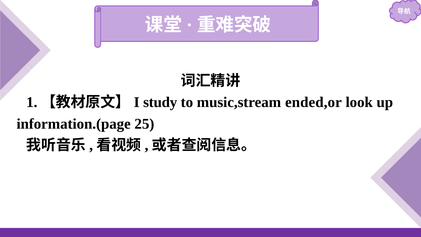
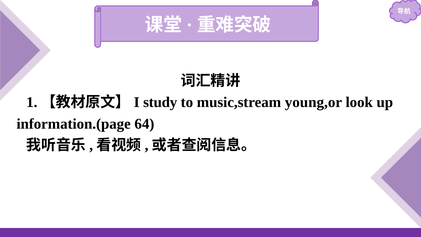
ended,or: ended,or -> young,or (313, 102)
25: 25 -> 64 (144, 124)
